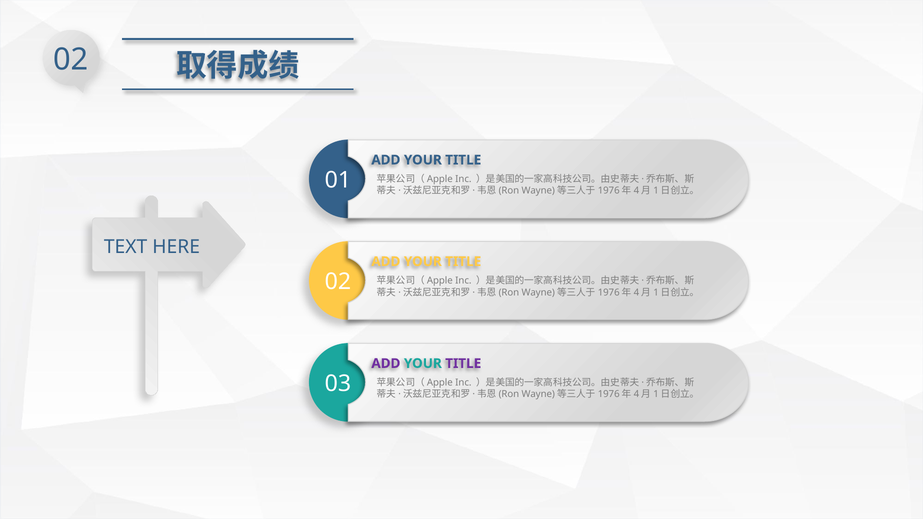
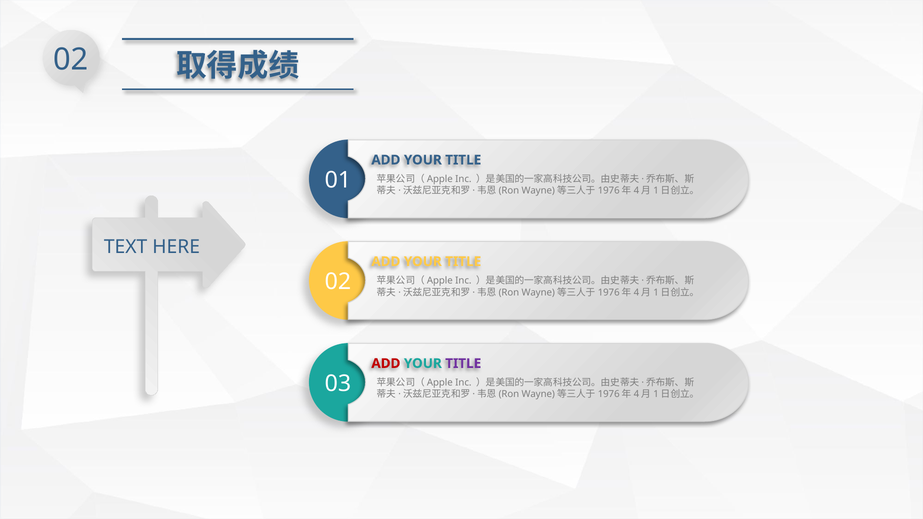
ADD colour: purple -> red (386, 364)
